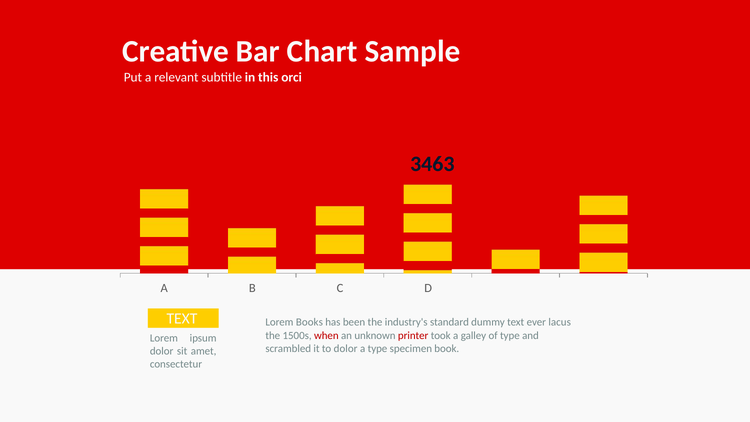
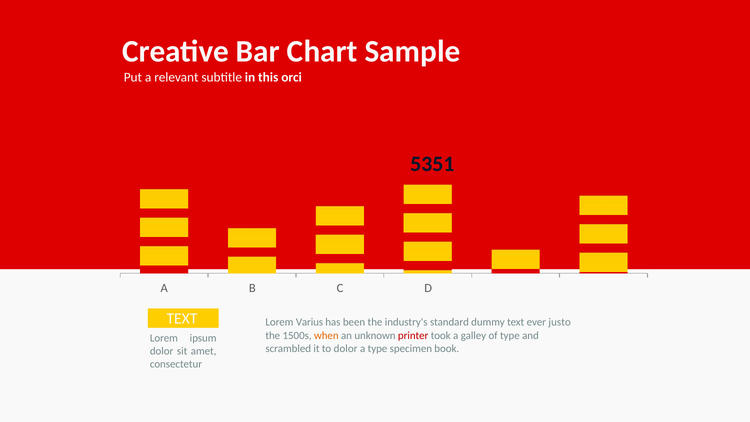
3463: 3463 -> 5351 (432, 164)
Books: Books -> Varius (309, 322)
lacus: lacus -> justo (560, 322)
when colour: red -> orange (326, 335)
